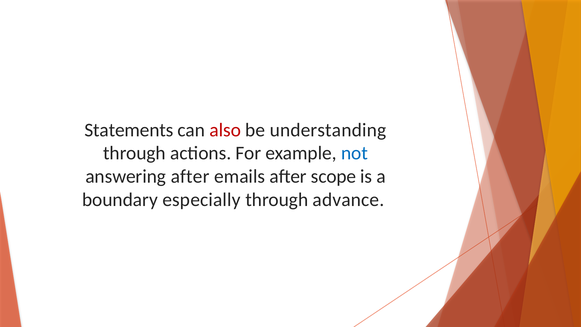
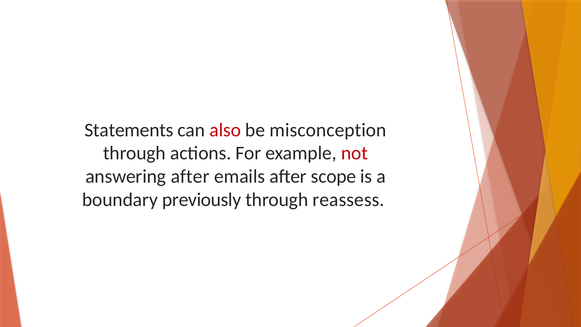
understanding: understanding -> misconception (328, 130)
not colour: blue -> red (355, 153)
especially: especially -> previously (202, 200)
advance: advance -> reassess (349, 200)
